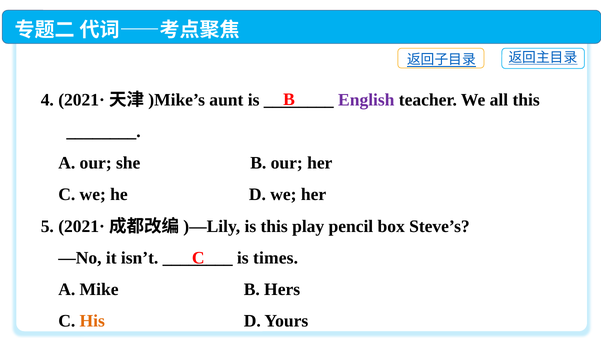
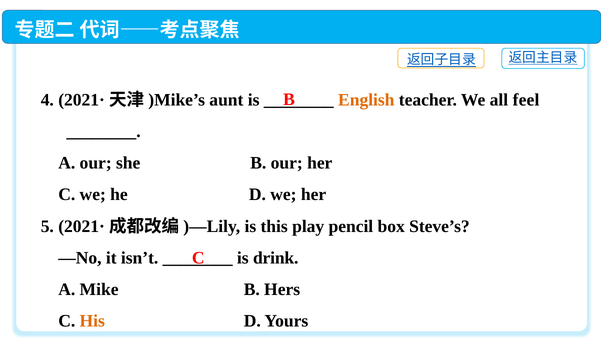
English colour: purple -> orange (366, 100)
all this: this -> feel (526, 100)
times: times -> drink (276, 258)
